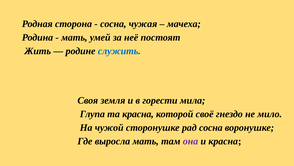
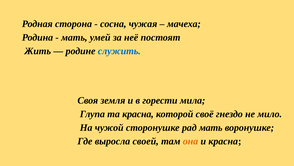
рад сосна: сосна -> мать (211, 127)
выросла мать: мать -> своей (146, 141)
она colour: purple -> orange (190, 141)
